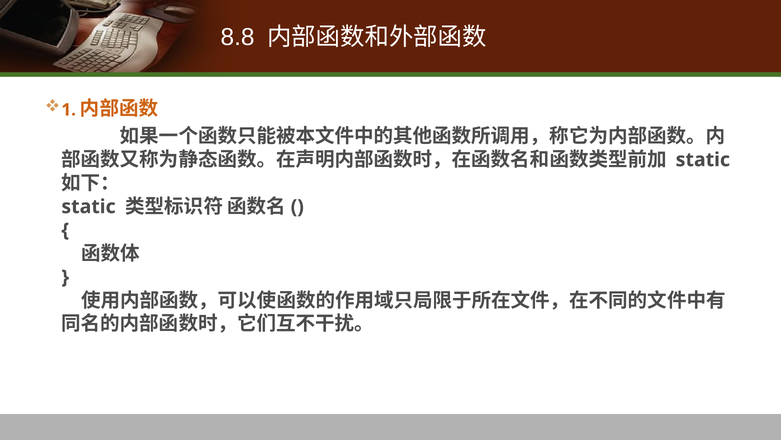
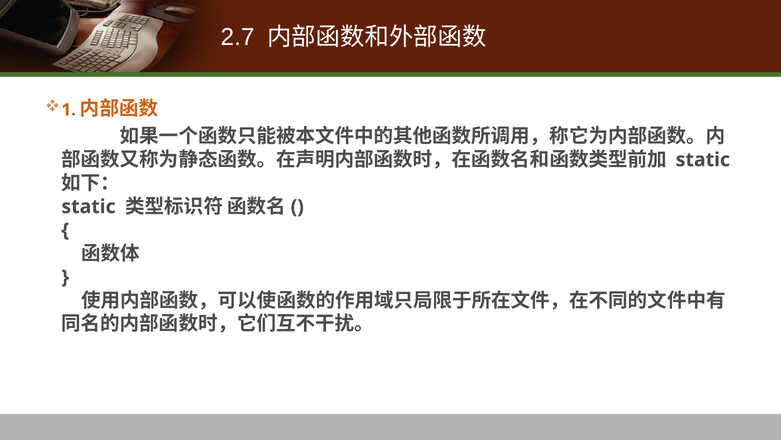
8.8: 8.8 -> 2.7 (238, 37)
